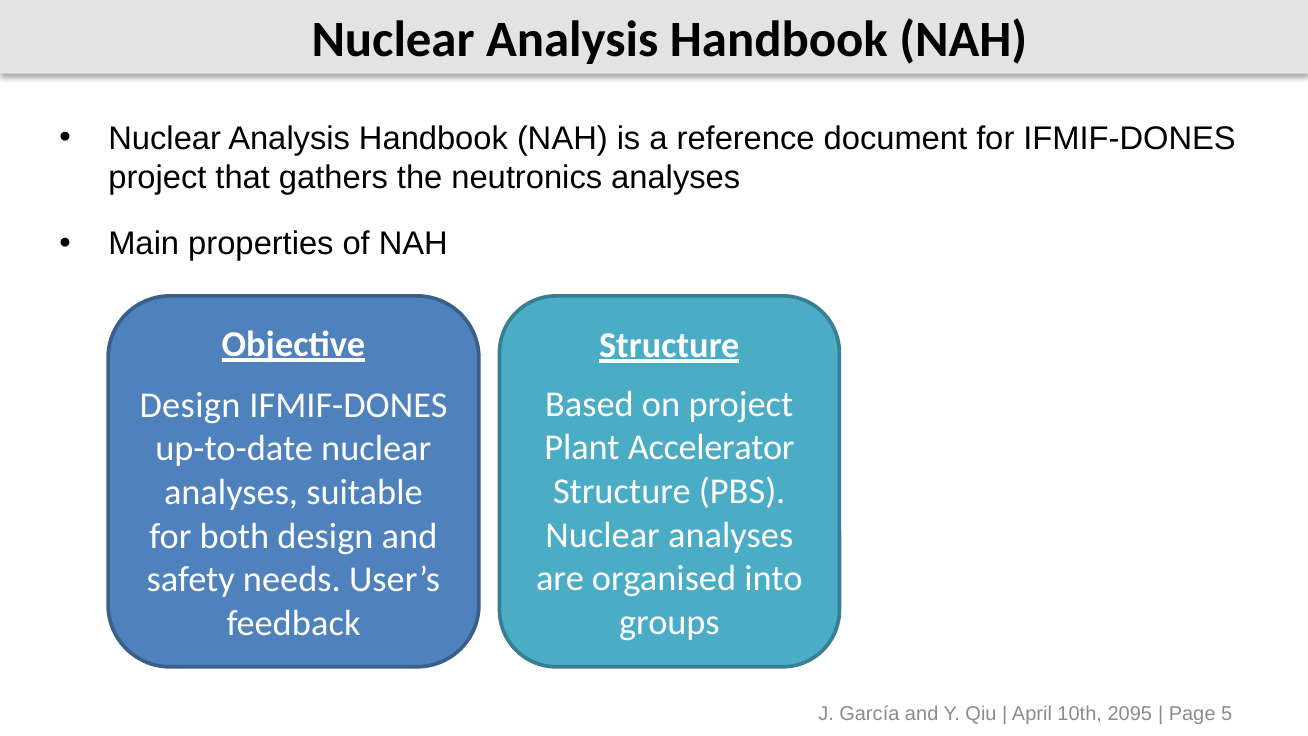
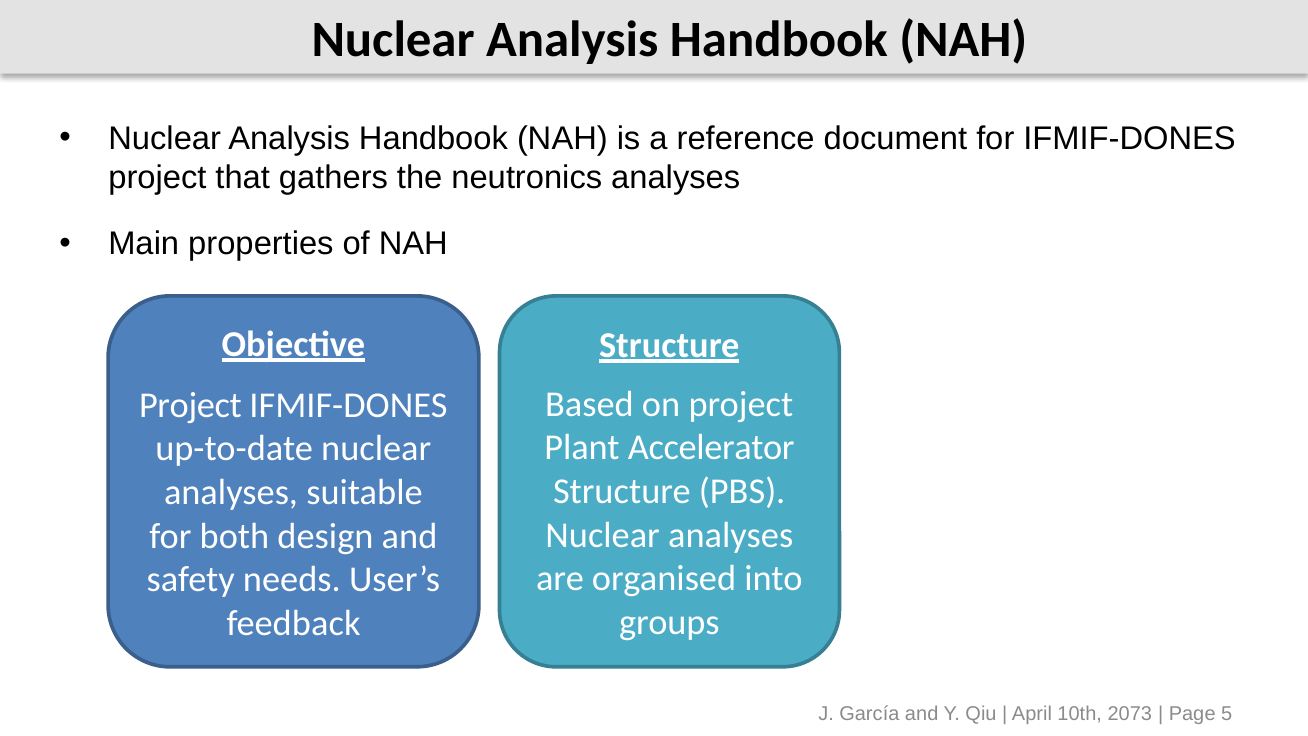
Design: Design -> Project (190, 405)
2095: 2095 -> 2073 (1130, 713)
